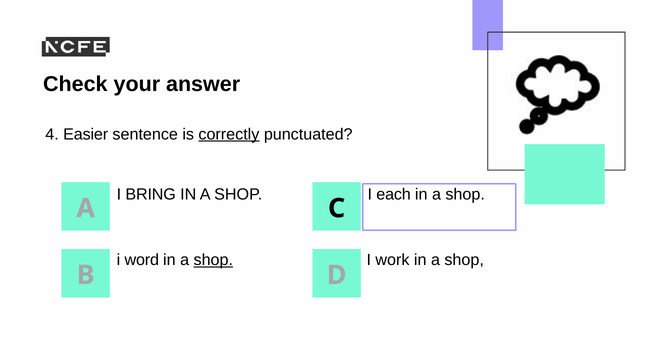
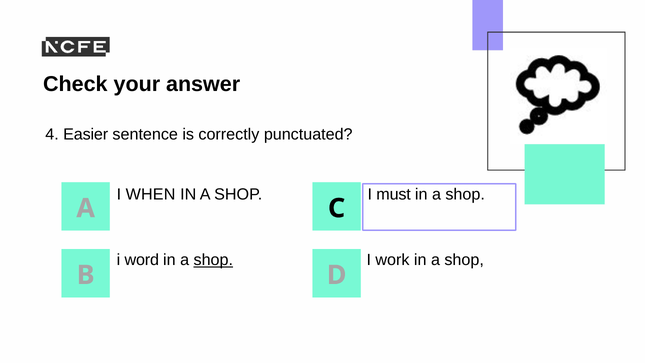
correctly underline: present -> none (229, 134)
BRING: BRING -> WHEN (151, 194)
each: each -> must (394, 194)
